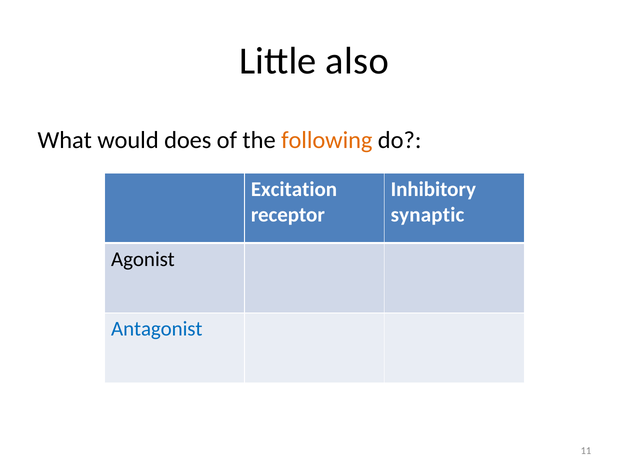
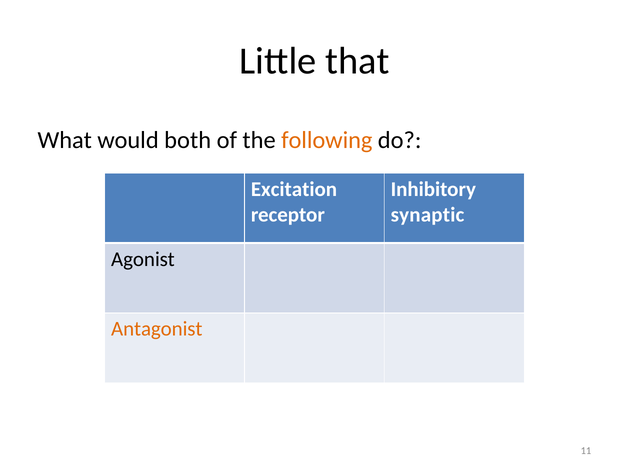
also: also -> that (357, 61)
does: does -> both (188, 140)
Antagonist colour: blue -> orange (157, 329)
